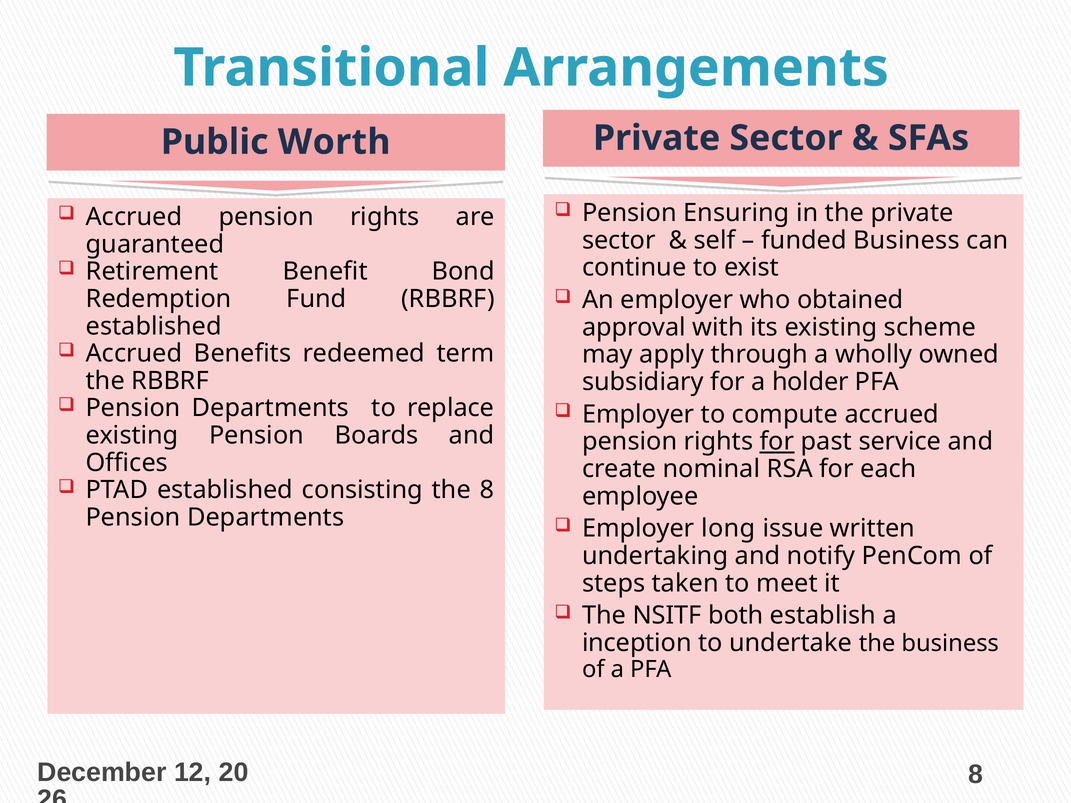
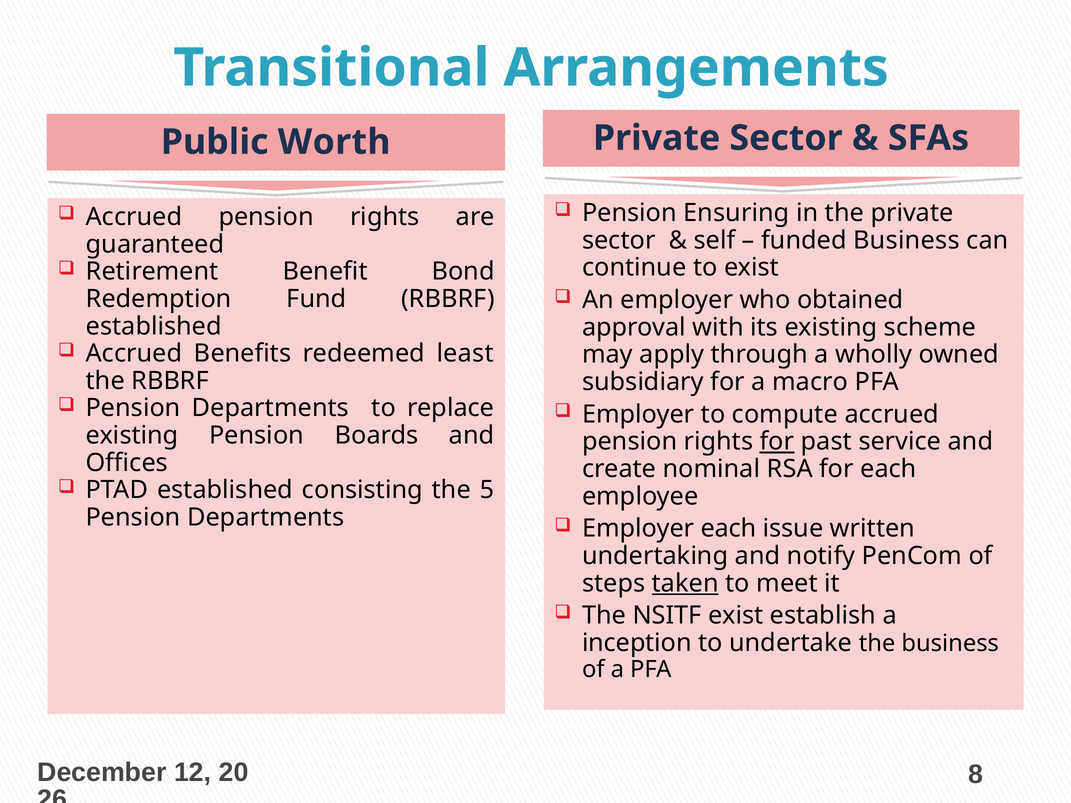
term: term -> least (465, 354)
holder: holder -> macro (810, 382)
the 8: 8 -> 5 (487, 490)
Employer long: long -> each (729, 529)
taken underline: none -> present (685, 583)
NSITF both: both -> exist (736, 616)
